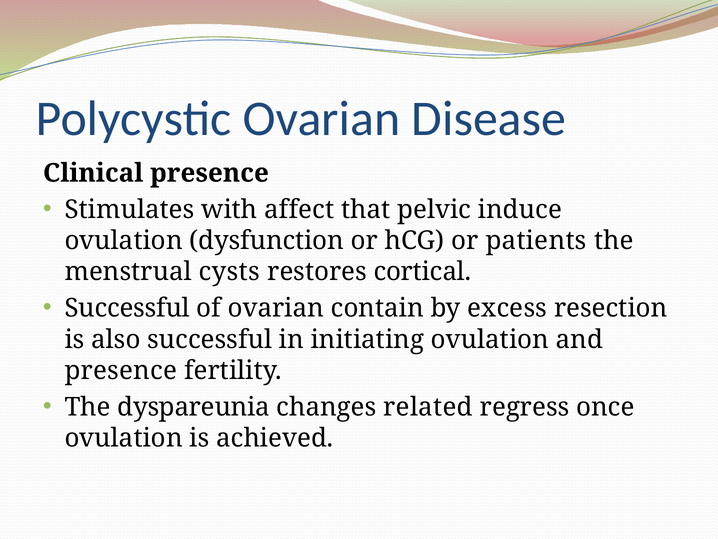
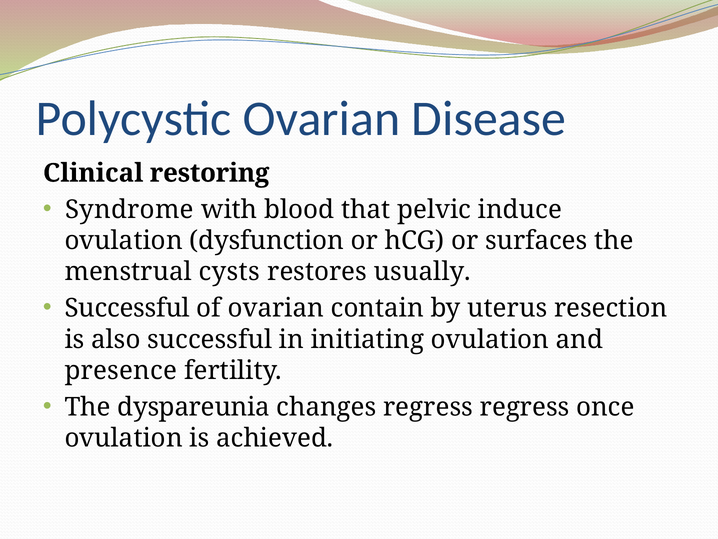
Clinical presence: presence -> restoring (210, 173)
Stimulates: Stimulates -> Syndrome (129, 209)
affect: affect -> blood (299, 209)
patients: patients -> surfaces (536, 240)
cortical: cortical -> usually (422, 272)
excess: excess -> uterus (507, 308)
changes related: related -> regress (428, 407)
